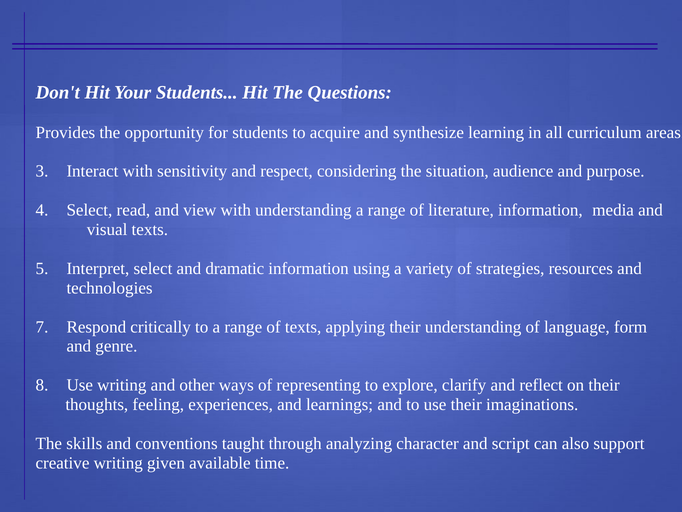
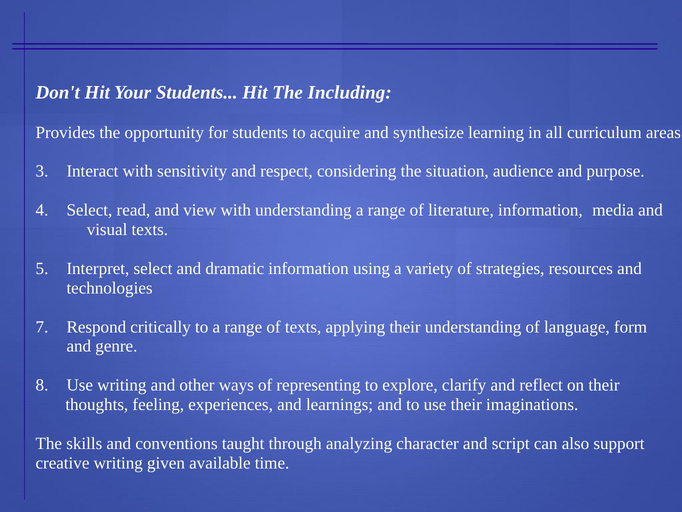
Questions: Questions -> Including (350, 92)
